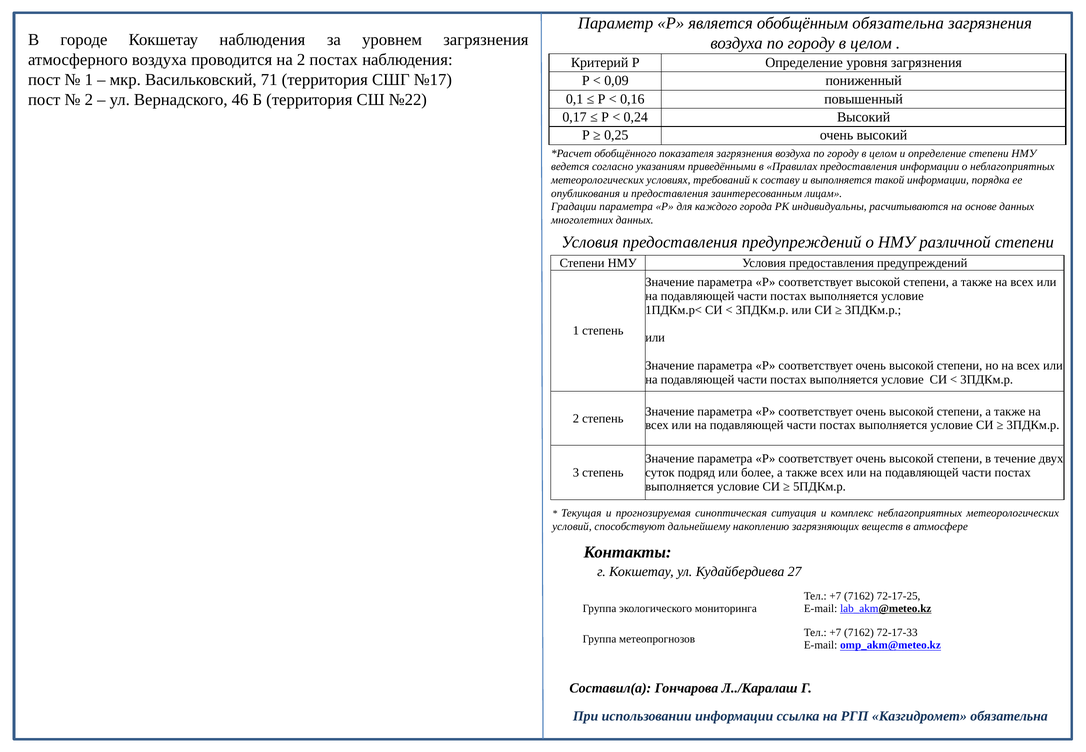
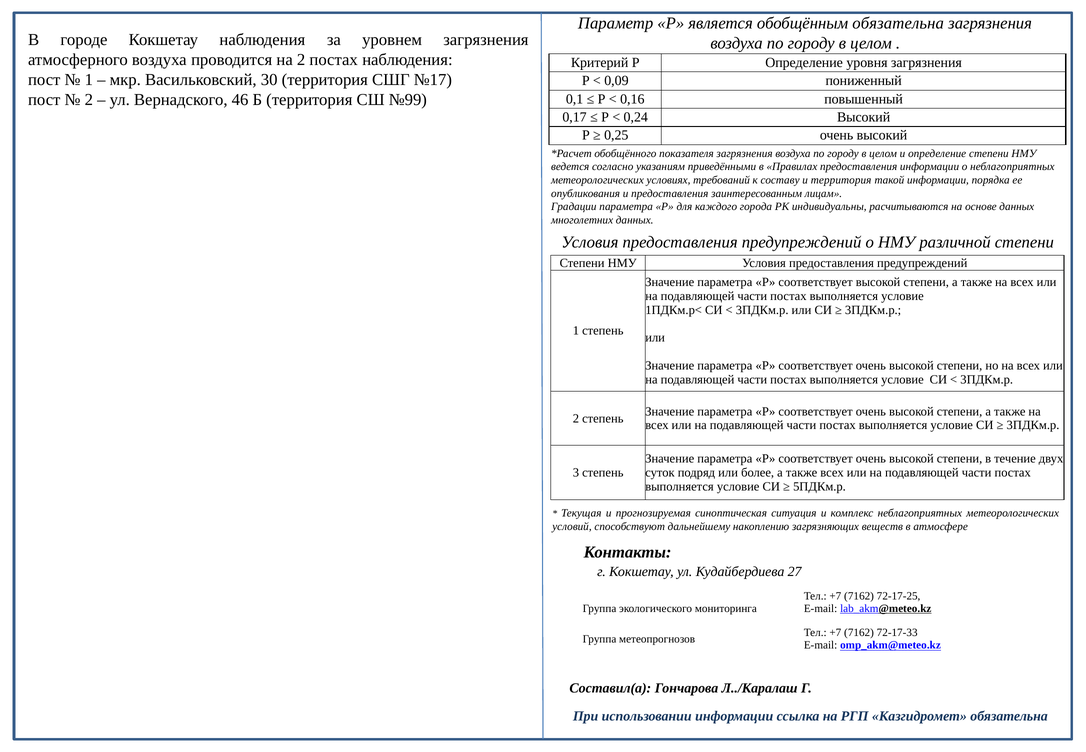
71: 71 -> 30 (269, 80)
№22: №22 -> №99 (408, 100)
и выполняется: выполняется -> территория (841, 180)
